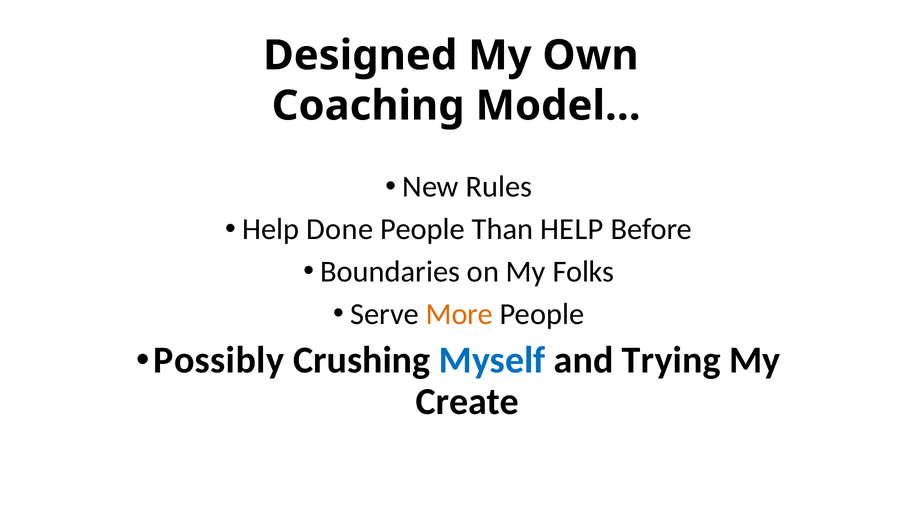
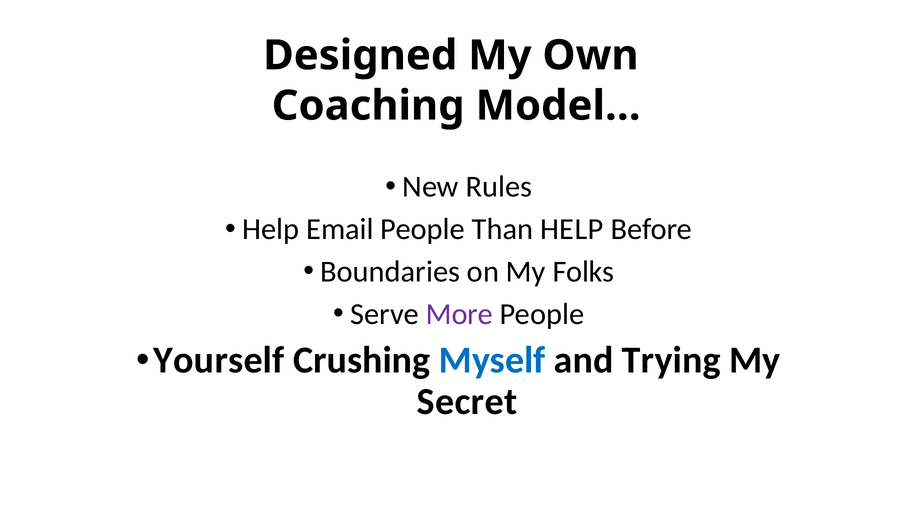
Done: Done -> Email (340, 229)
More colour: orange -> purple (459, 314)
Possibly: Possibly -> Yourself (219, 360)
Create: Create -> Secret (467, 401)
